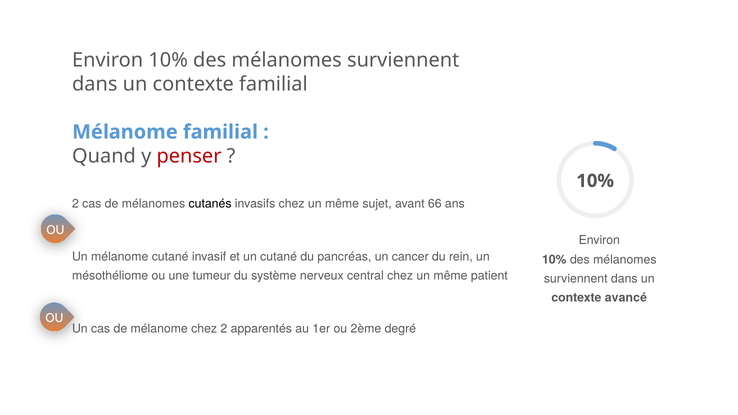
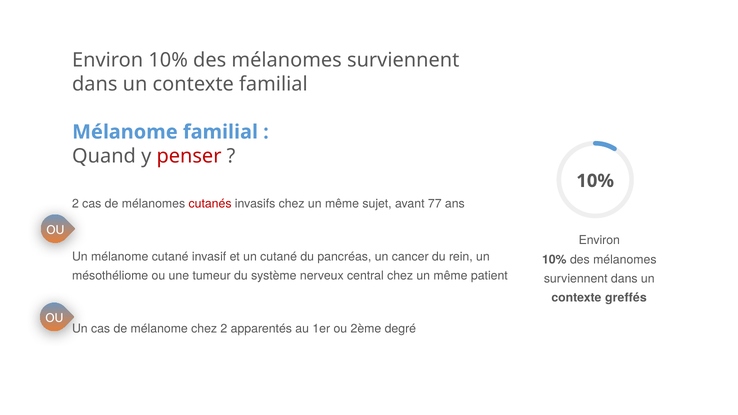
cutanés colour: black -> red (210, 204)
66: 66 -> 77 (435, 204)
avancé: avancé -> greffés (626, 298)
